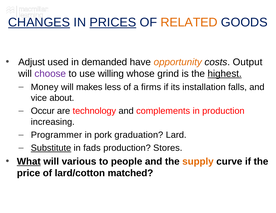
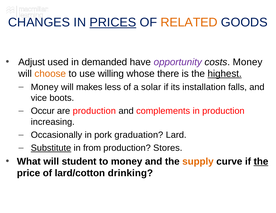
CHANGES underline: present -> none (39, 22)
opportunity colour: orange -> purple (178, 62)
costs Output: Output -> Money (248, 62)
choose colour: purple -> orange (50, 74)
grind: grind -> there (168, 74)
firms: firms -> solar (151, 87)
about: about -> boots (62, 98)
are technology: technology -> production (94, 111)
Programmer: Programmer -> Occasionally (57, 135)
fads: fads -> from (92, 148)
What underline: present -> none (29, 162)
various: various -> student (79, 162)
to people: people -> money (127, 162)
the underline: none -> present (261, 162)
matched: matched -> drinking (130, 173)
